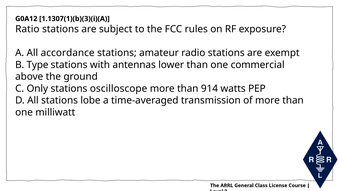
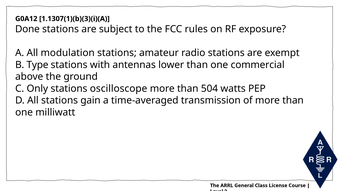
Ratio: Ratio -> Done (27, 29)
accordance: accordance -> modulation (68, 53)
914: 914 -> 504 (209, 88)
lobe: lobe -> gain (90, 100)
